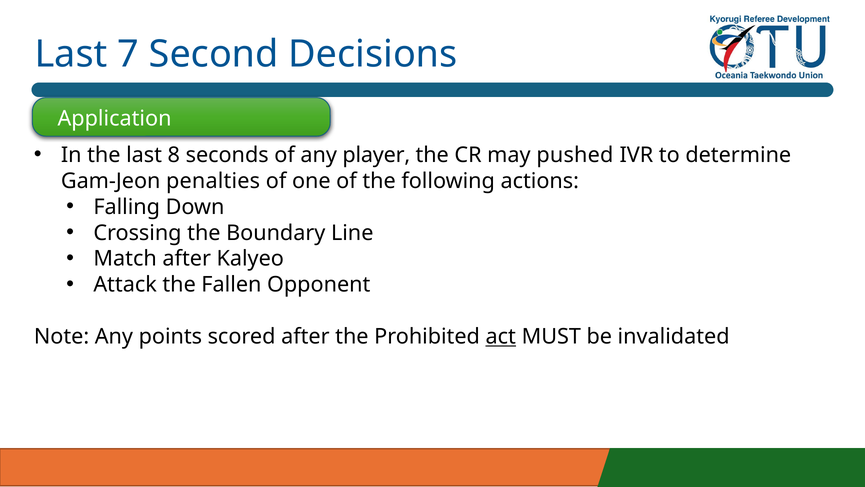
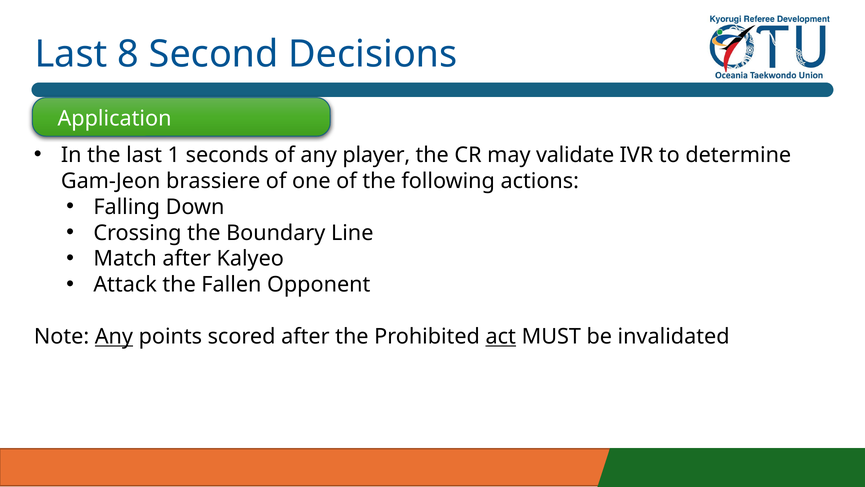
7: 7 -> 8 (128, 54)
8: 8 -> 1 (174, 155)
pushed: pushed -> validate (575, 155)
penalties: penalties -> brassiere (213, 181)
Any underline: none -> present (114, 336)
